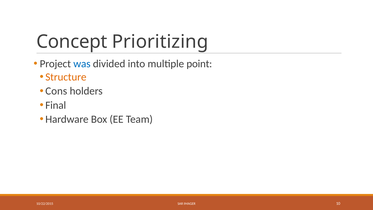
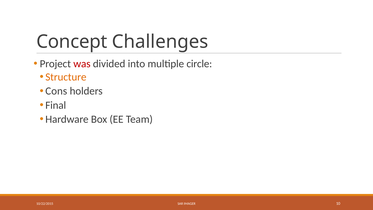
Prioritizing: Prioritizing -> Challenges (160, 42)
was colour: blue -> red (82, 64)
point: point -> circle (199, 64)
